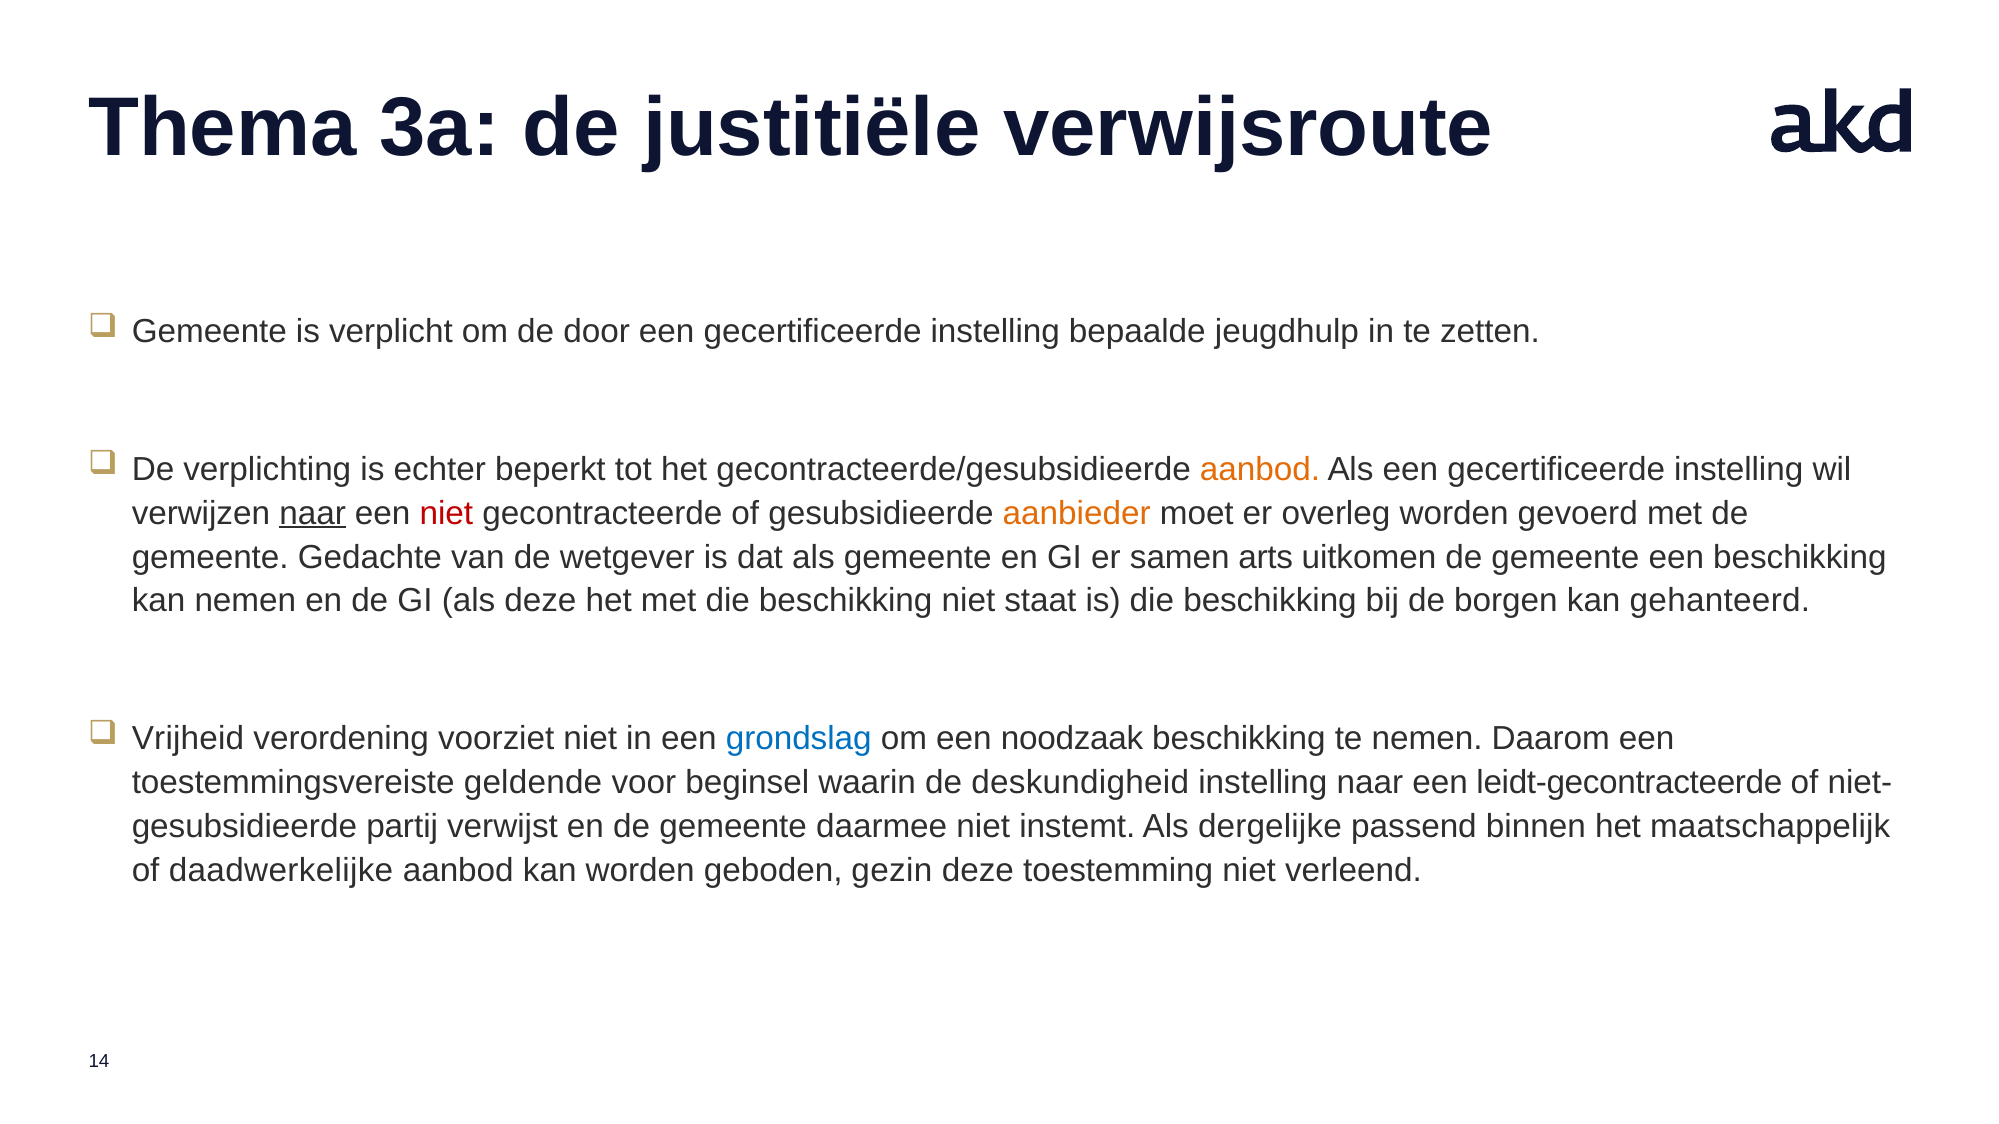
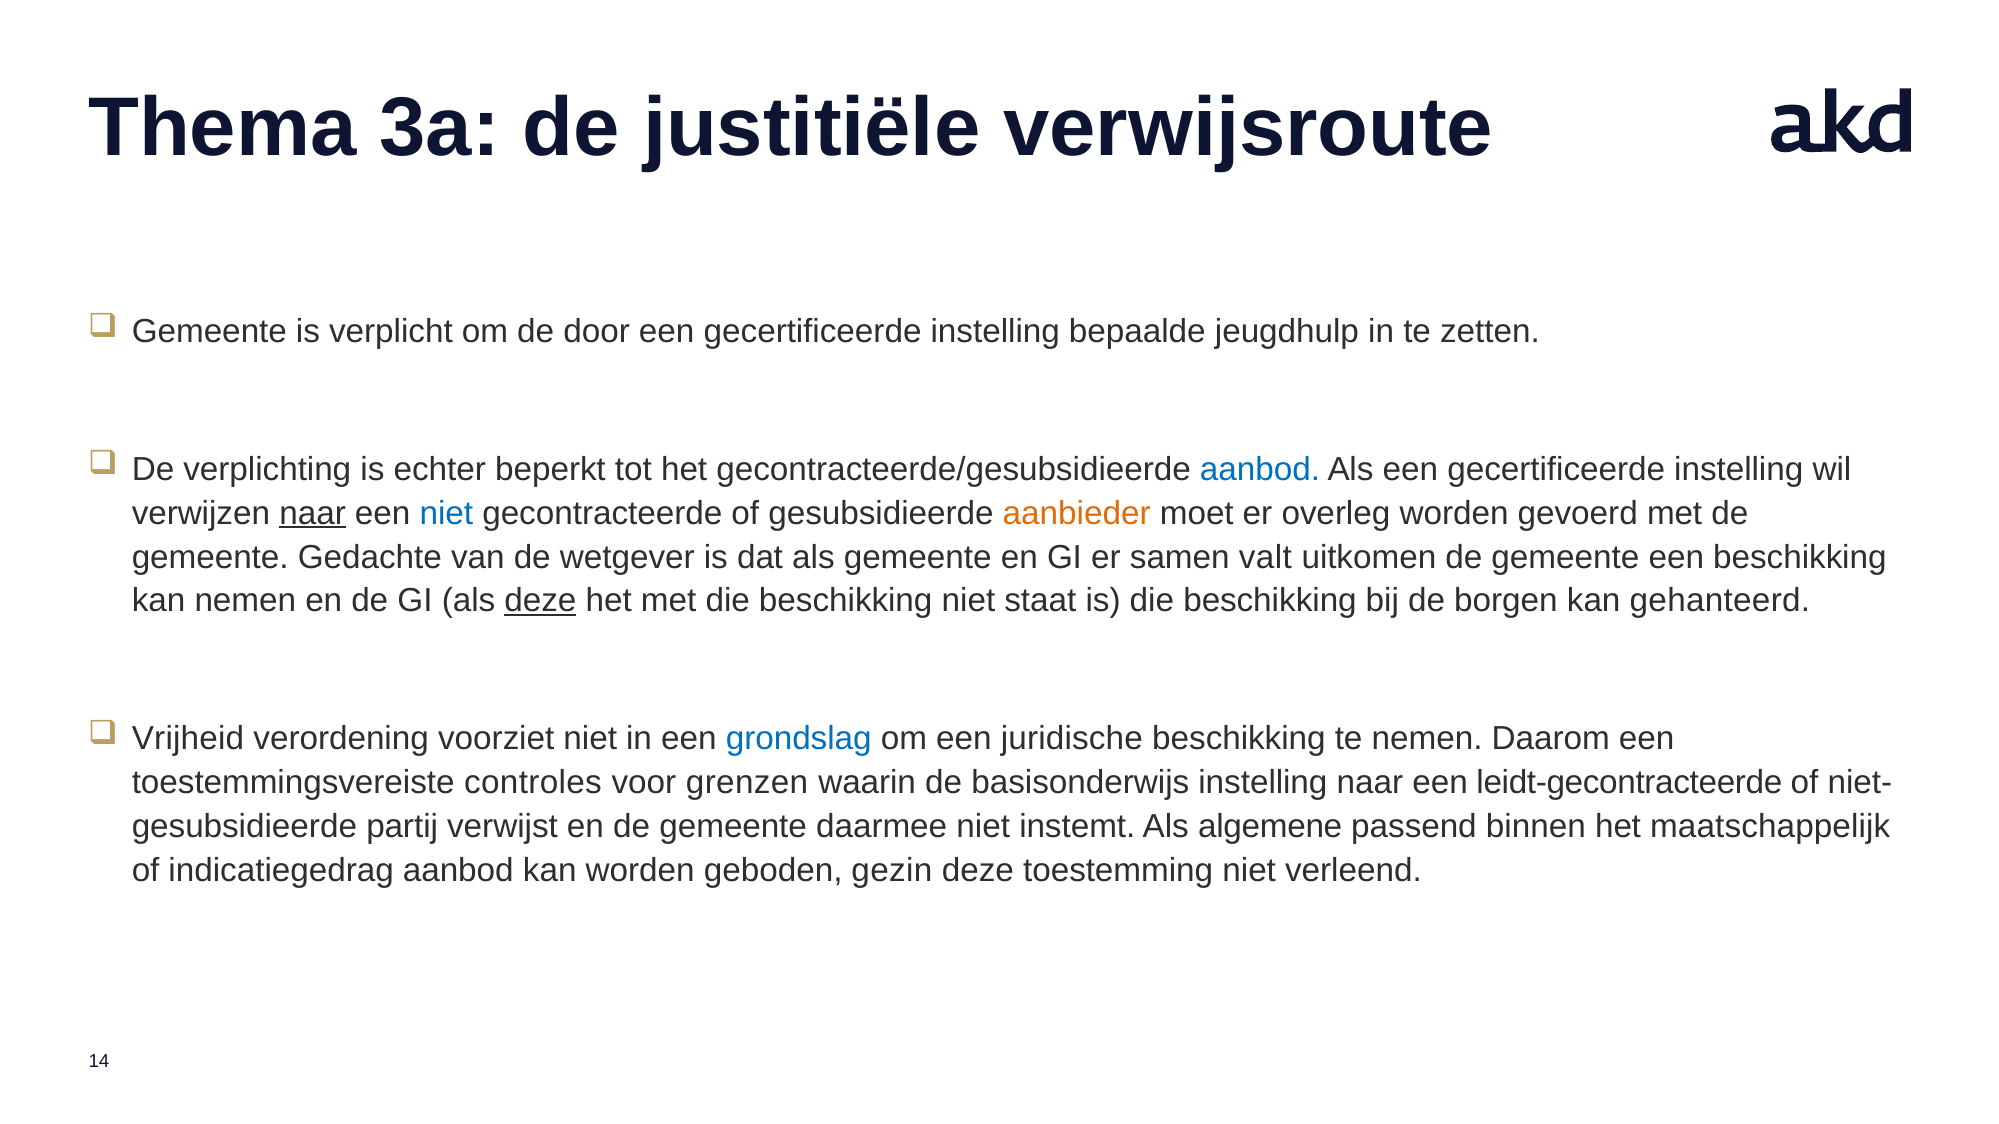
aanbod colour: orange -> blue (1260, 469)
niet colour: red -> blue (446, 513)
arts: arts -> valt (1265, 557)
deze underline: none -> present (540, 601)
noodzaak: noodzaak -> juridische (1072, 739)
geldende: geldende -> controles (533, 783)
beginsel: beginsel -> grenzen (747, 783)
deskundigheid: deskundigheid -> basisonderwijs (1080, 783)
dergelijke: dergelijke -> algemene (1270, 827)
daadwerkelijke: daadwerkelijke -> indicatiegedrag (281, 871)
